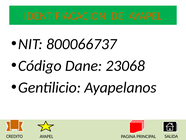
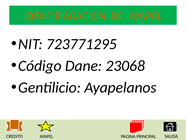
800066737: 800066737 -> 723771295 (82, 44)
